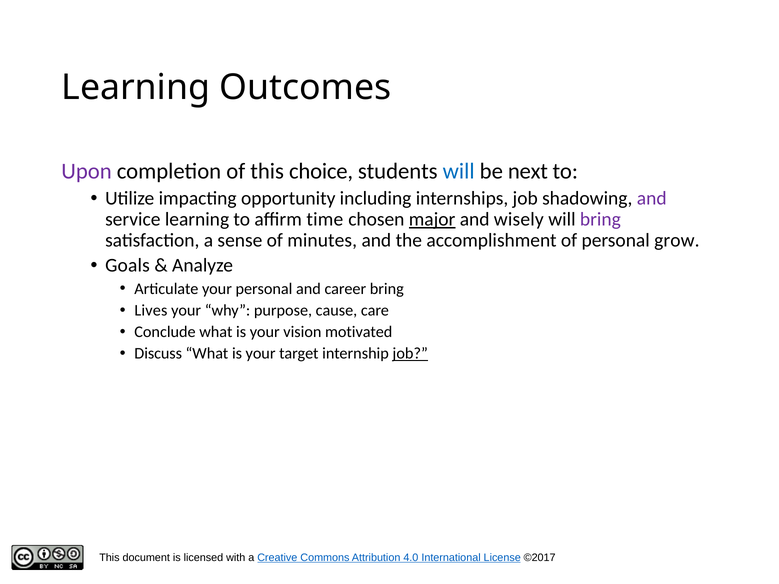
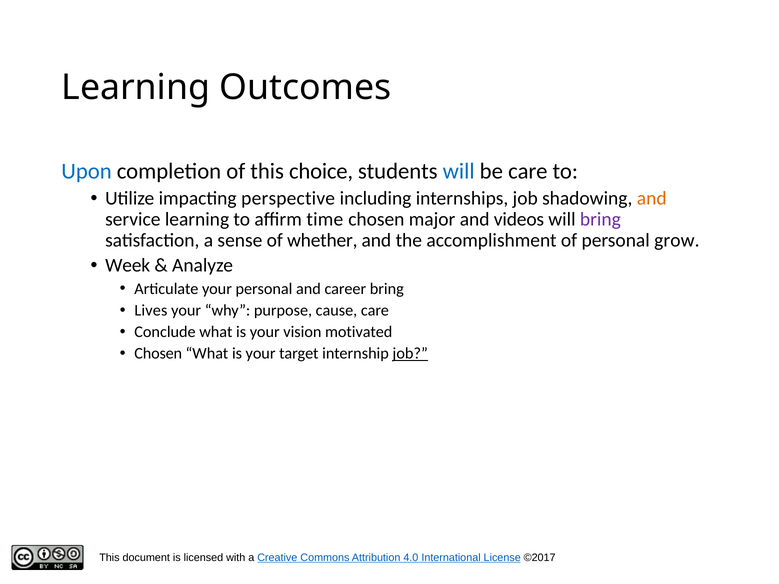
Upon colour: purple -> blue (87, 172)
be next: next -> care (528, 172)
opportunity: opportunity -> perspective (288, 198)
and colour: purple -> orange (652, 198)
major underline: present -> none (432, 219)
wisely: wisely -> videos (519, 219)
minutes: minutes -> whether (322, 240)
Goals: Goals -> Week (128, 266)
Discuss: Discuss -> Chosen (158, 354)
